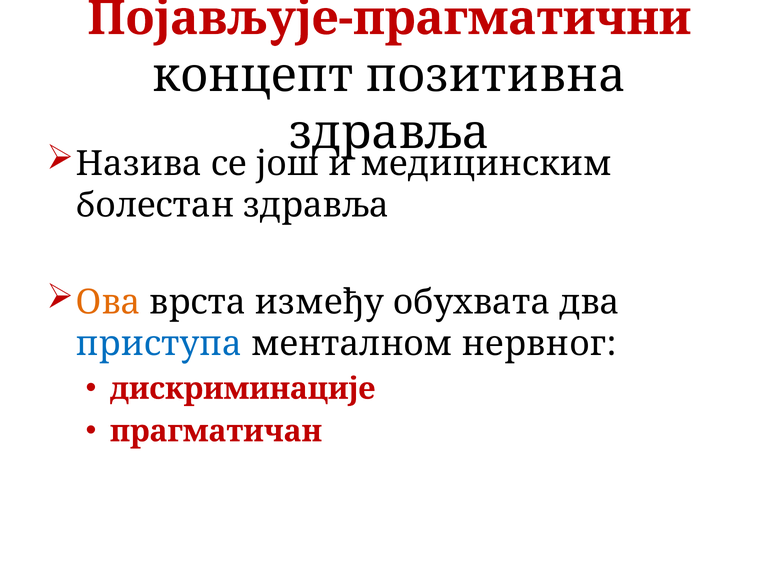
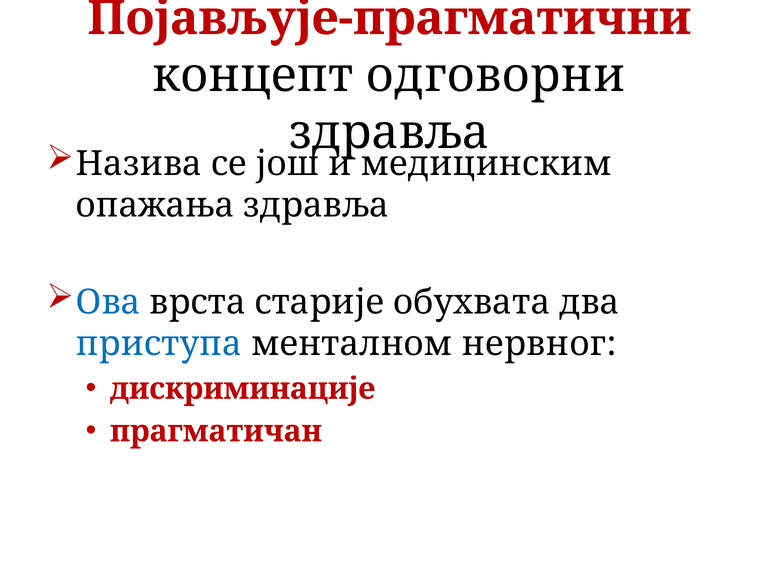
позитивна: позитивна -> одговорни (496, 75)
болестан: болестан -> опажања (155, 205)
Ова colour: orange -> blue (108, 302)
између: између -> старије (320, 302)
